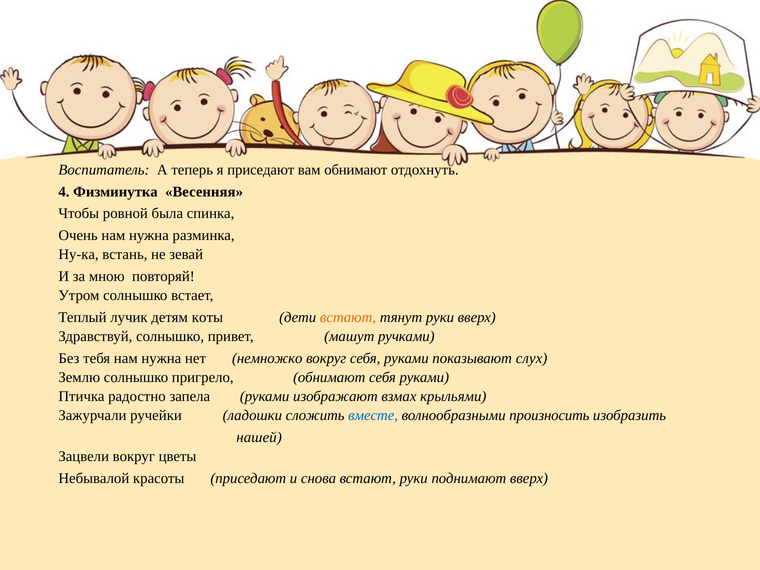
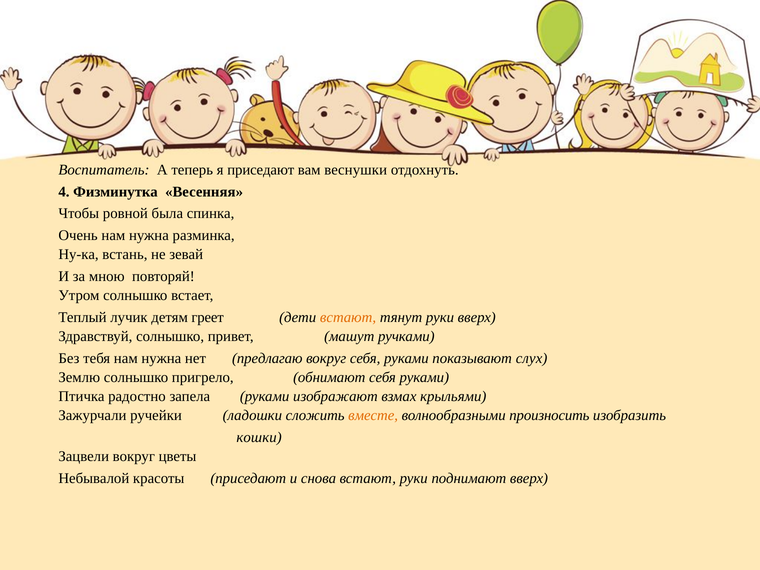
вам обнимают: обнимают -> веснушки (356, 170)
коты: коты -> греет (208, 317)
немножко: немножко -> предлагаю (267, 358)
вместе colour: blue -> orange (373, 415)
нашей: нашей -> кошки (259, 437)
